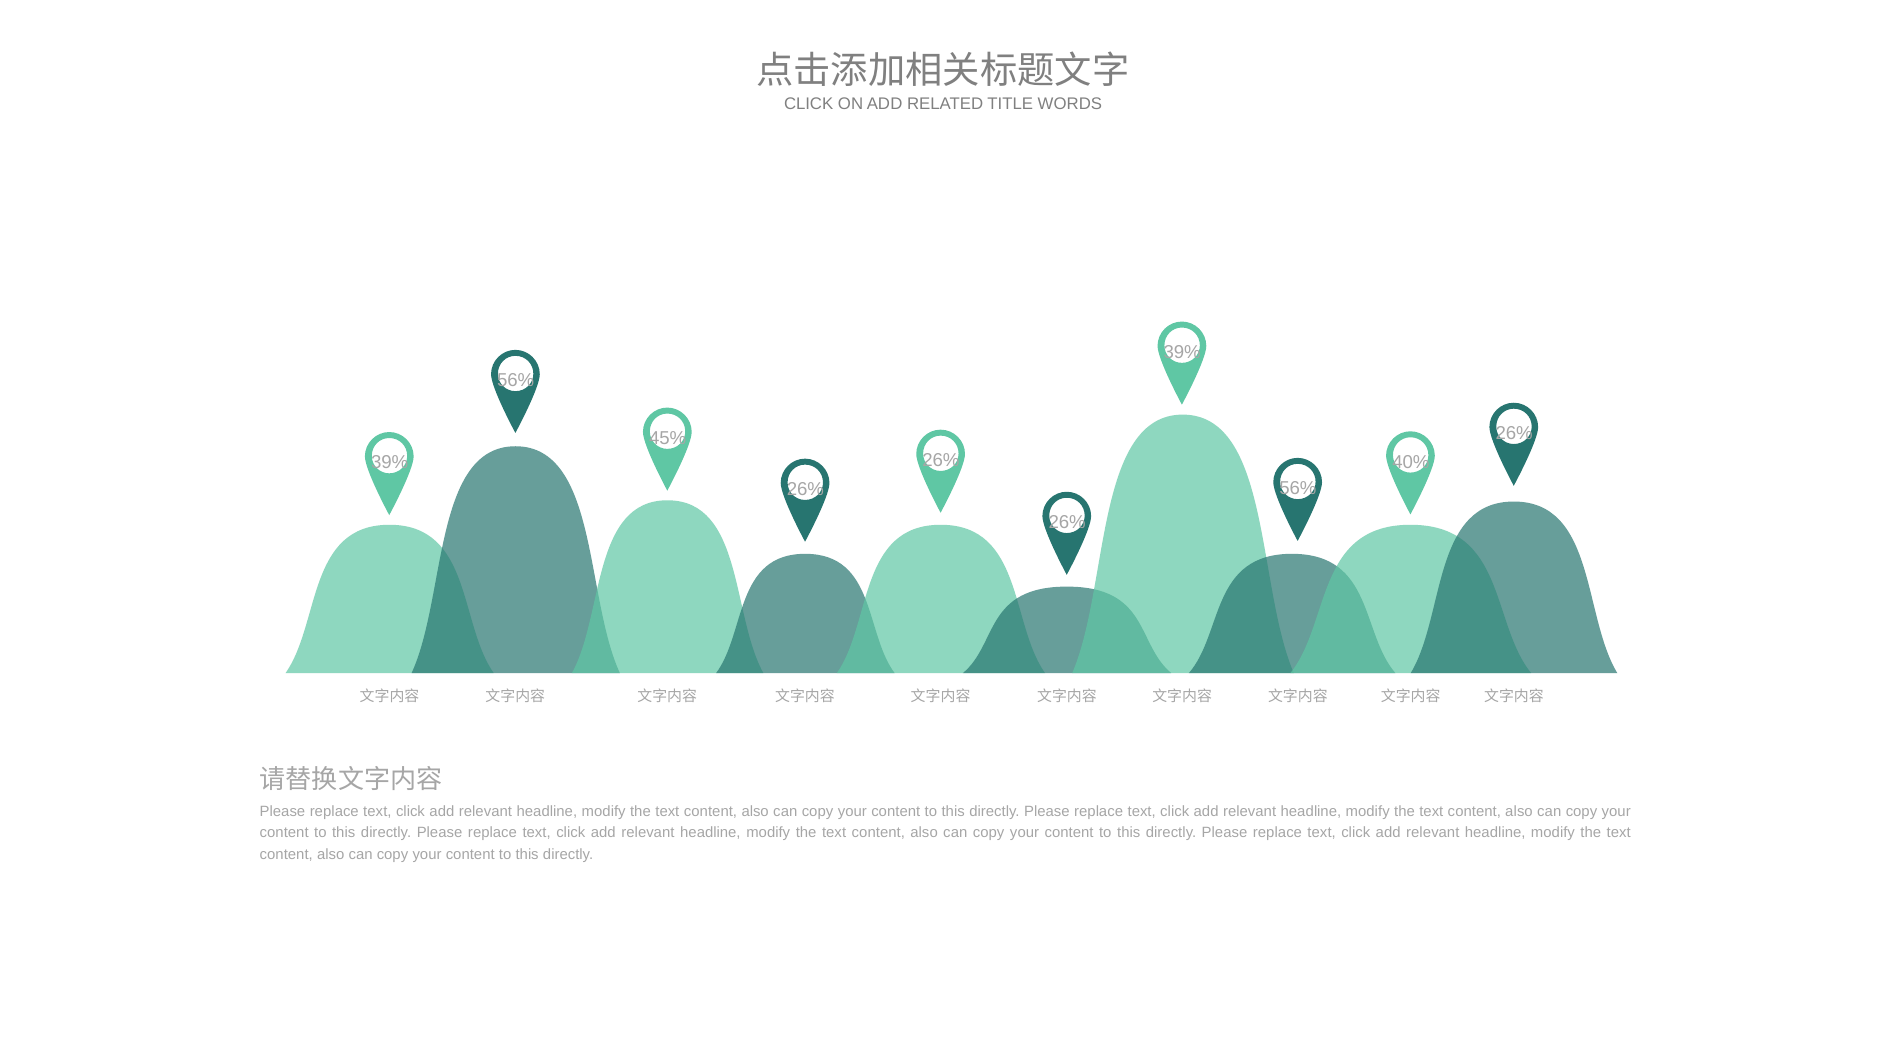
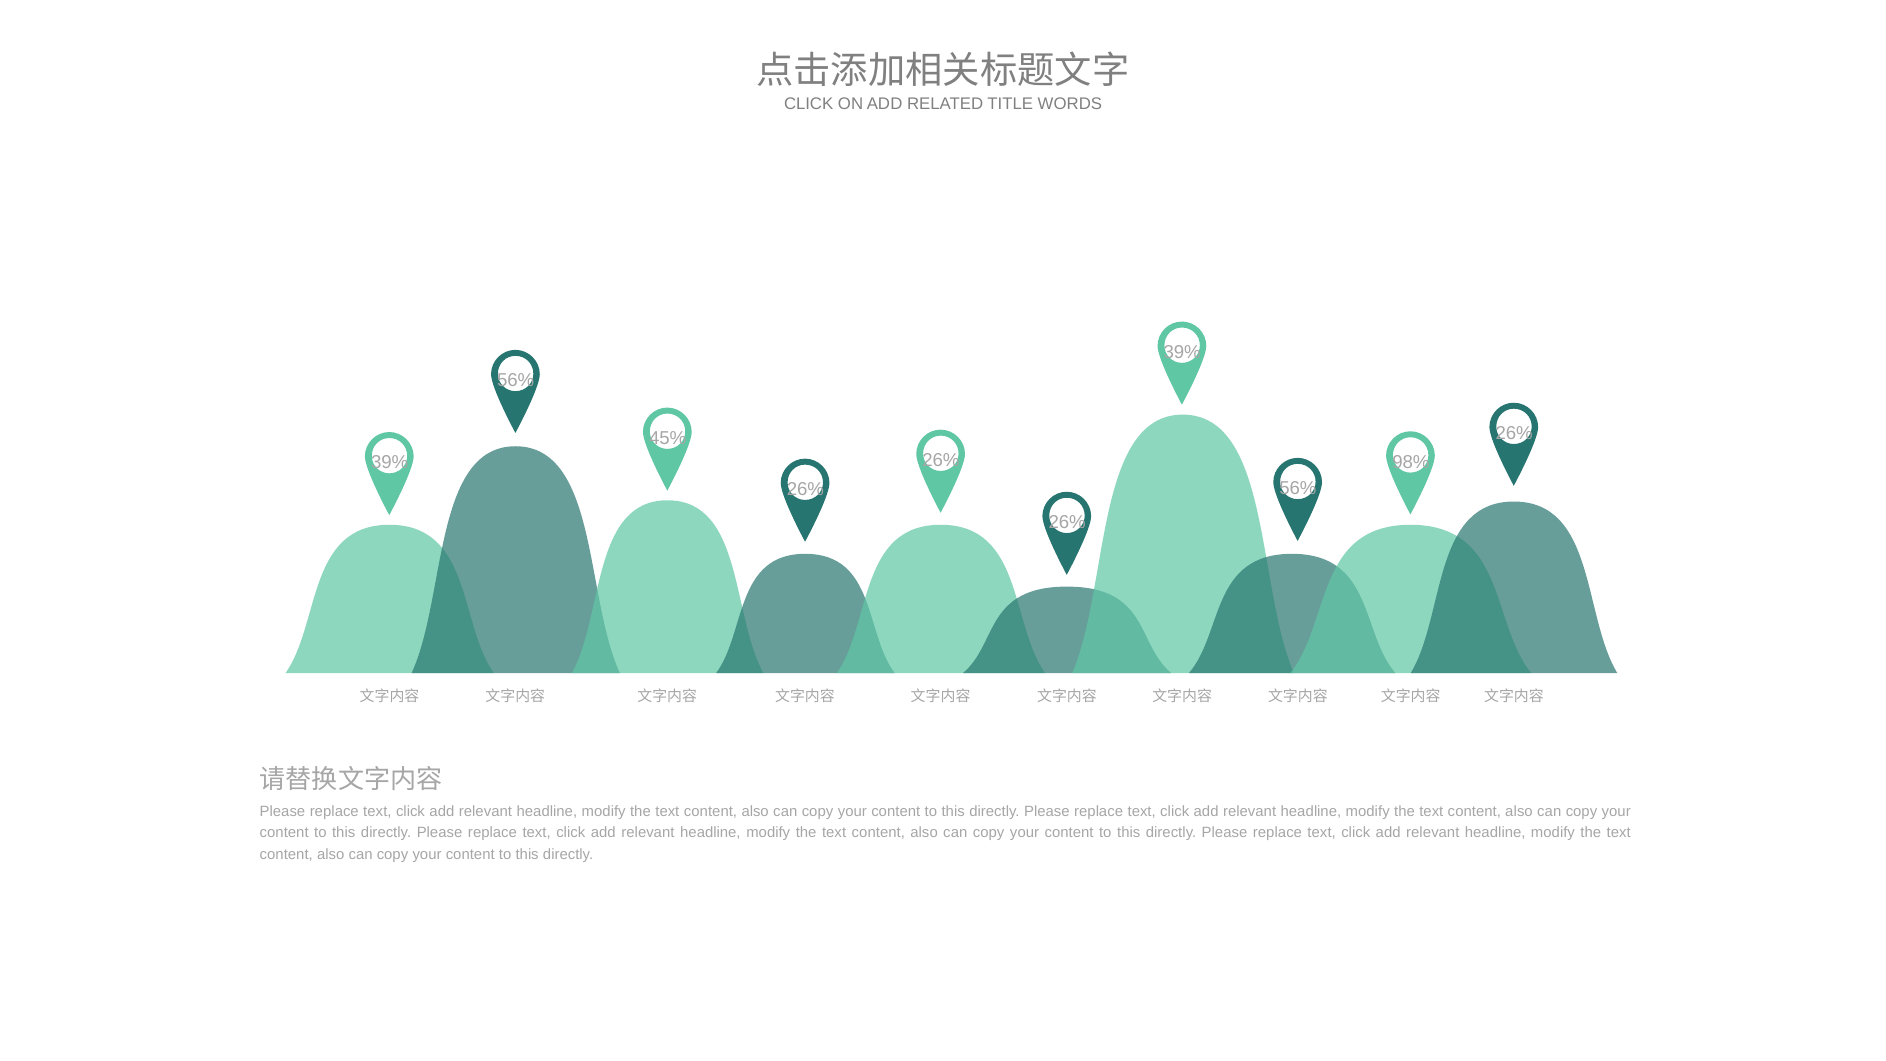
40%: 40% -> 98% (1411, 462)
